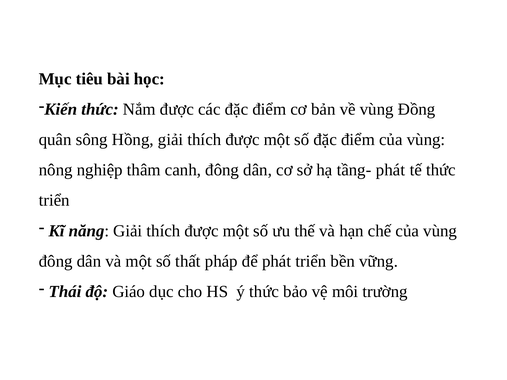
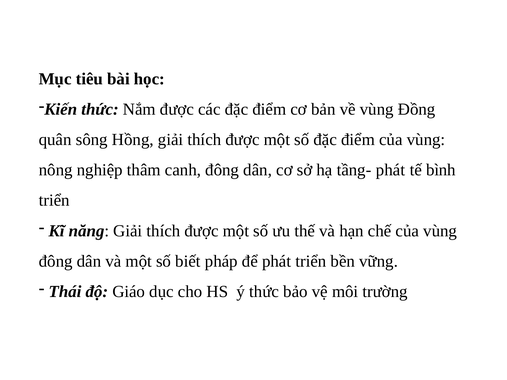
tế thức: thức -> bình (441, 170)
thất: thất -> biết (188, 261)
